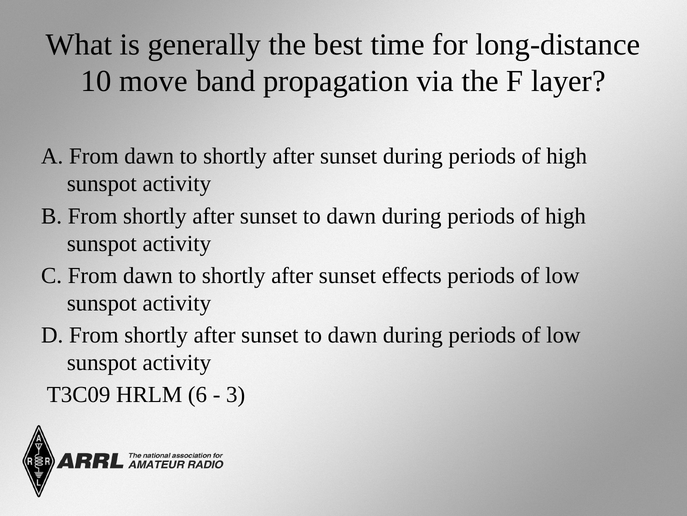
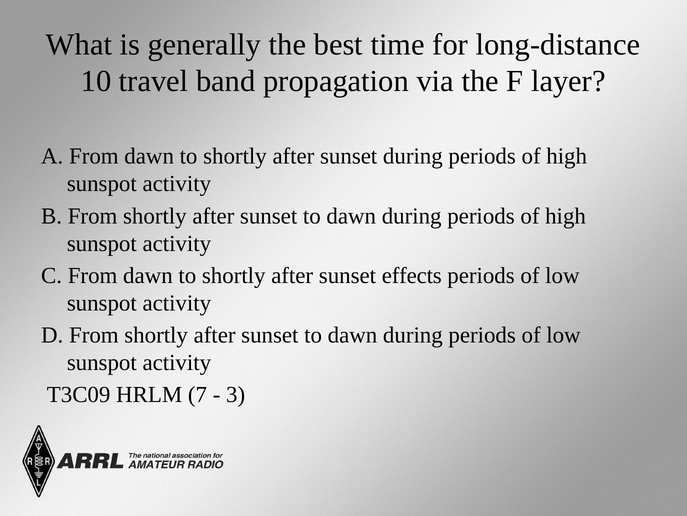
move: move -> travel (154, 81)
6: 6 -> 7 (198, 394)
